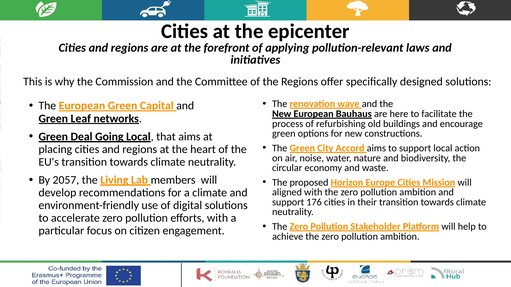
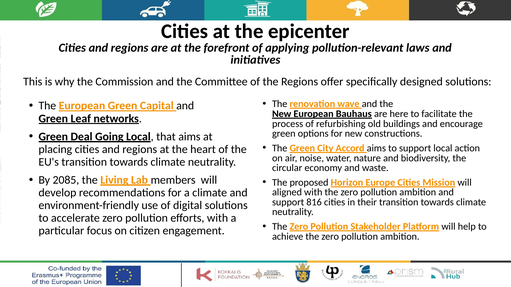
2057: 2057 -> 2085 (66, 180)
176: 176 -> 816 (314, 202)
